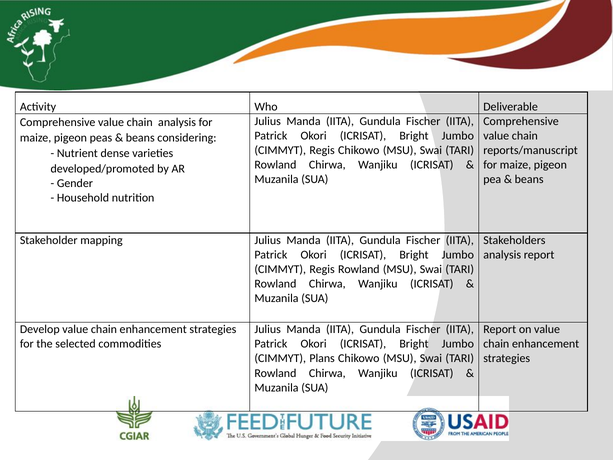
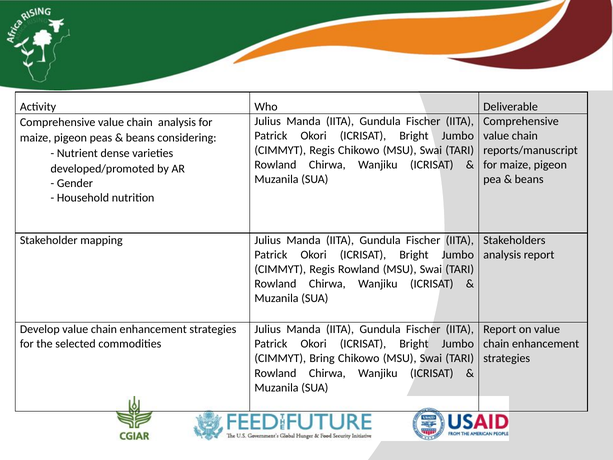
Plans: Plans -> Bring (322, 358)
